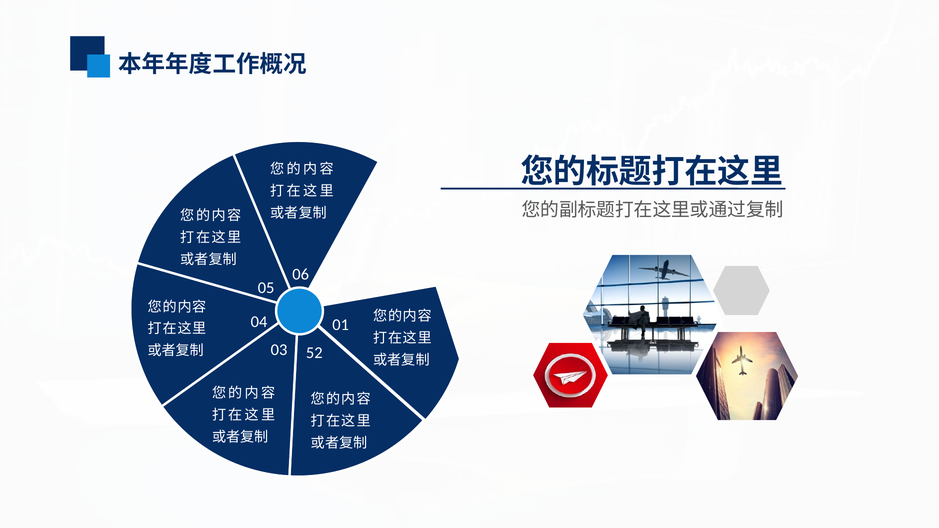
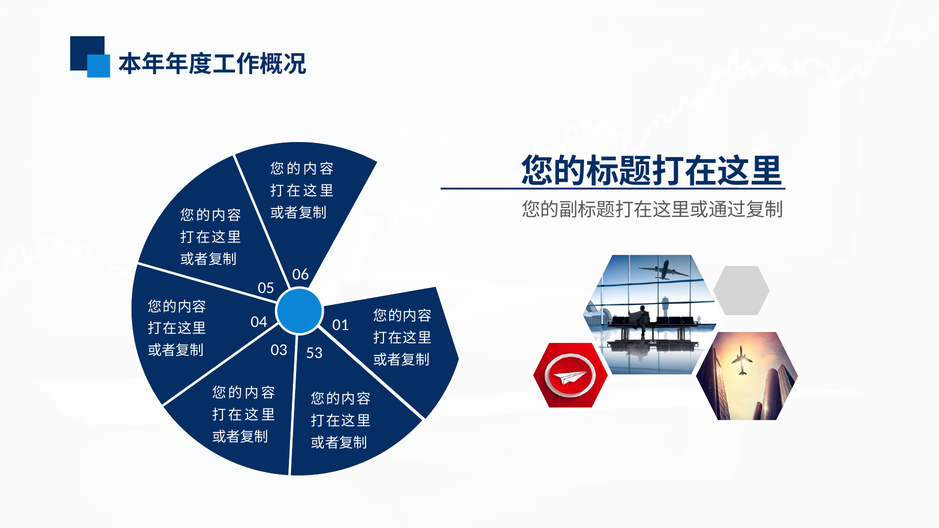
52: 52 -> 53 (314, 353)
